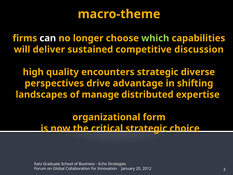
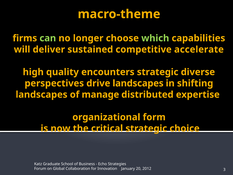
can colour: white -> light green (48, 38)
discussion: discussion -> accelerate (199, 49)
drive advantage: advantage -> landscapes (138, 83)
